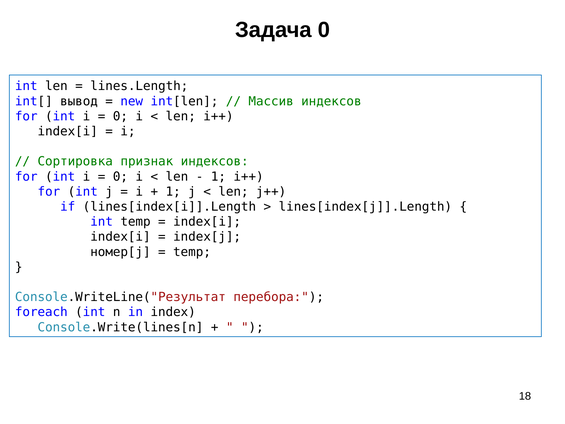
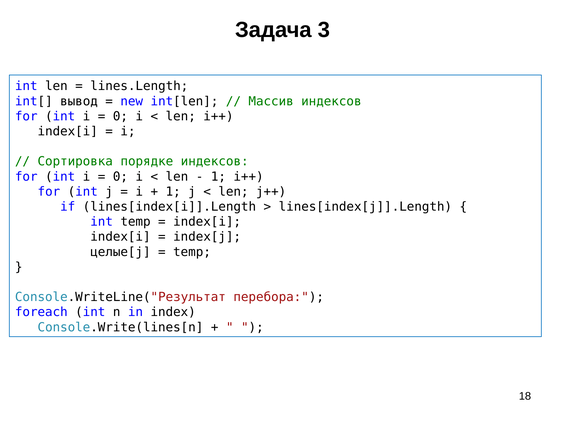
Задача 0: 0 -> 3 (324, 30)
признак: признак -> порядке (147, 161)
номер[j: номер[j -> целые[j (120, 252)
